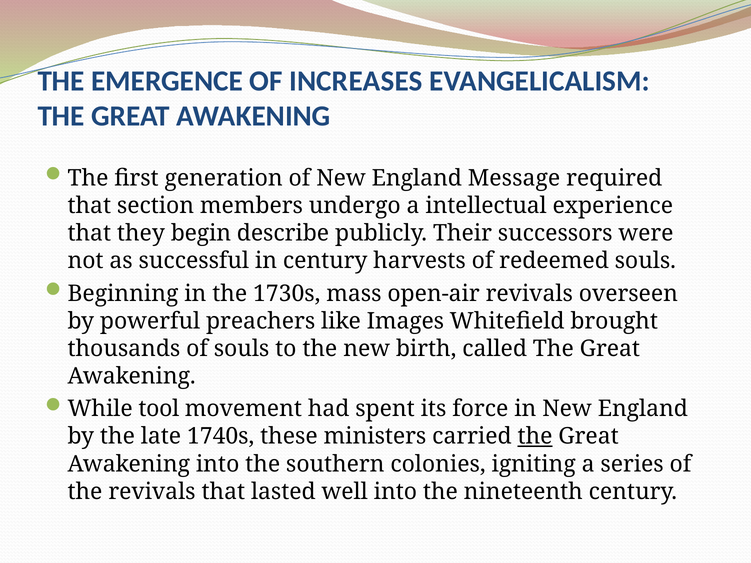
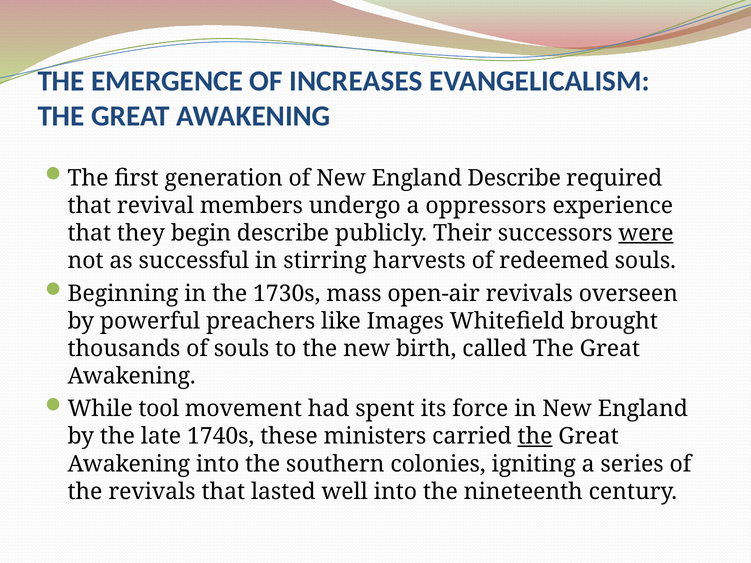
England Message: Message -> Describe (514, 178)
section: section -> revival (156, 206)
intellectual: intellectual -> oppressors (486, 206)
were underline: none -> present (646, 233)
in century: century -> stirring (325, 261)
